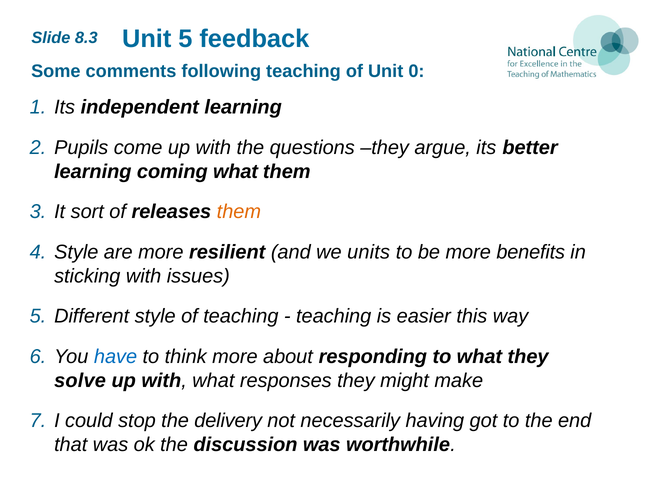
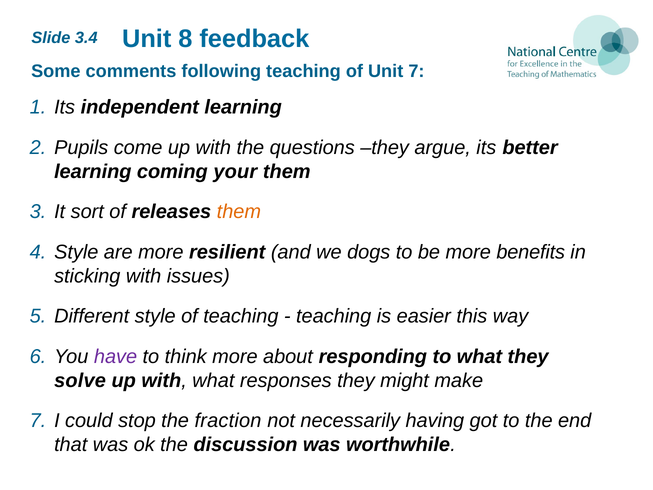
8.3: 8.3 -> 3.4 (86, 38)
Unit 5: 5 -> 8 (185, 39)
Unit 0: 0 -> 7 (416, 71)
coming what: what -> your (235, 171)
units: units -> dogs (369, 252)
have colour: blue -> purple (116, 356)
delivery: delivery -> fraction (228, 421)
